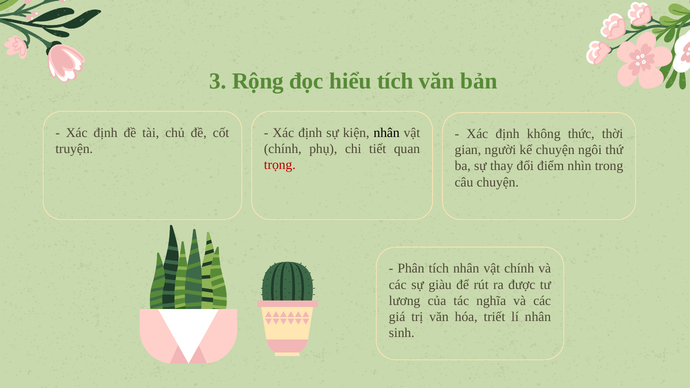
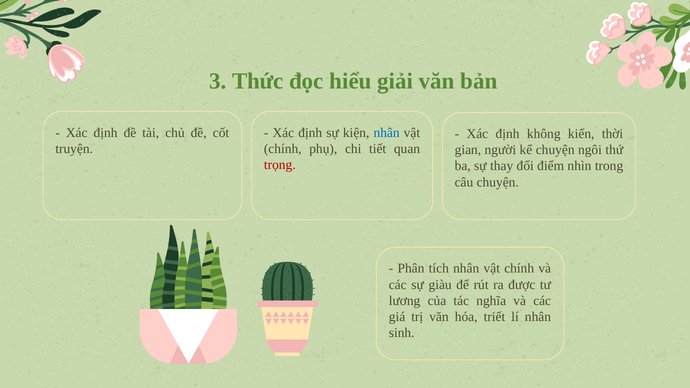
Rộng: Rộng -> Thức (258, 81)
hiểu tích: tích -> giải (395, 81)
nhân colour: black -> blue (387, 133)
thức: thức -> kiến (581, 134)
